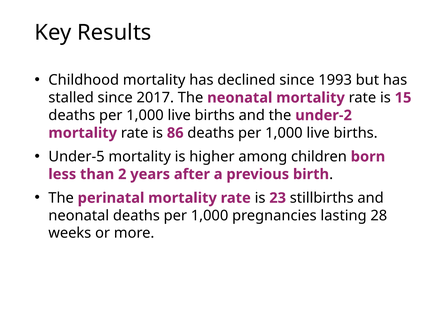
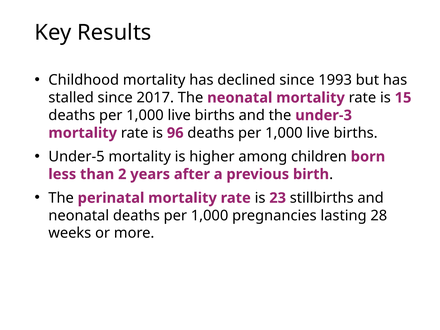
under-2: under-2 -> under-3 (324, 115)
86: 86 -> 96 (175, 133)
